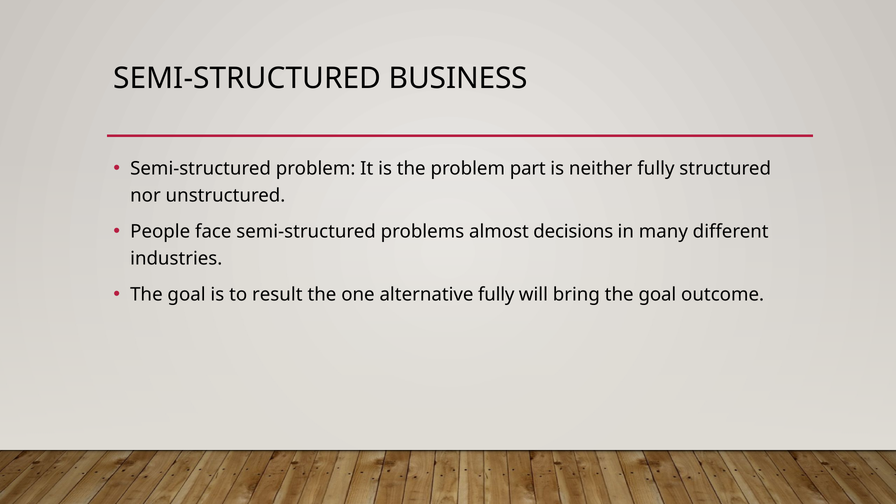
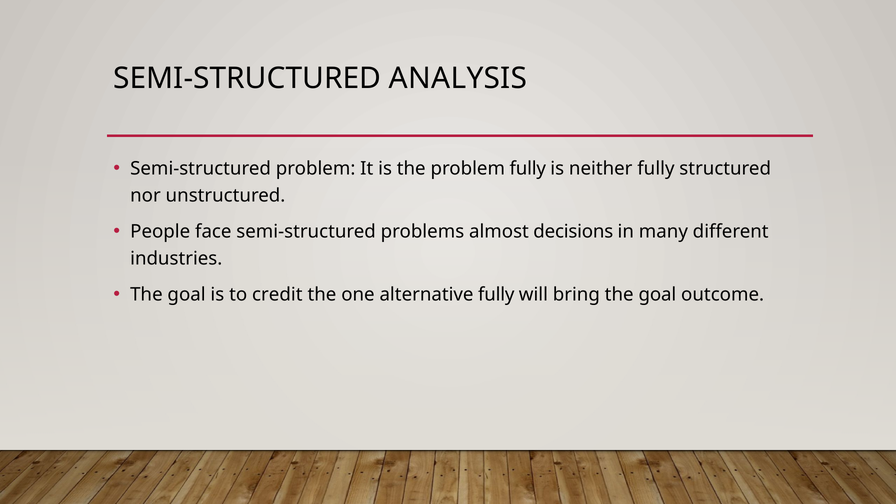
BUSINESS: BUSINESS -> ANALYSIS (458, 78)
problem part: part -> fully (528, 168)
result: result -> credit (277, 295)
